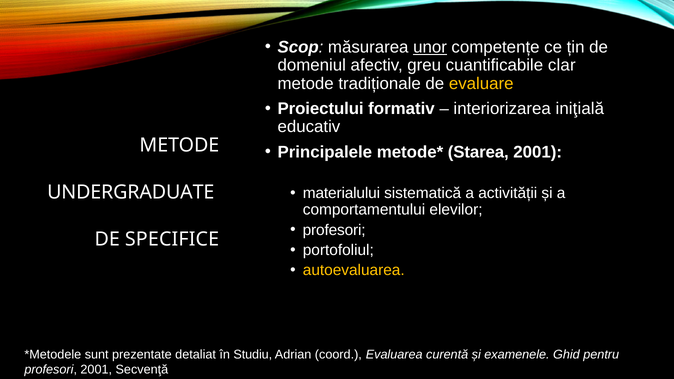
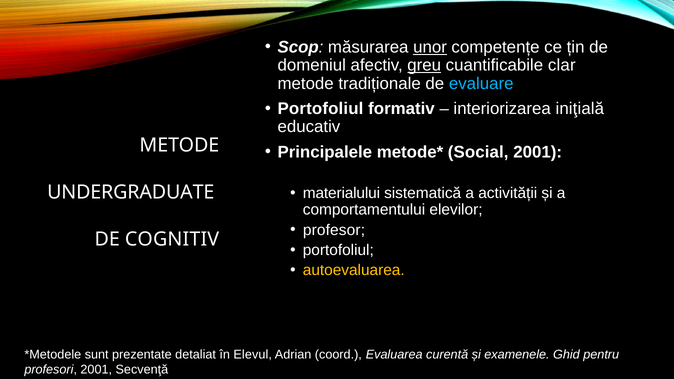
greu underline: none -> present (424, 65)
evaluare colour: yellow -> light blue (481, 83)
Proiectului: Proiectului -> Portofoliul (320, 109)
Starea: Starea -> Social (478, 152)
profesori: profesori -> profesor (334, 230)
SPECIFICE: SPECIFICE -> COGNITIV (172, 239)
Studiu: Studiu -> Elevul (253, 354)
